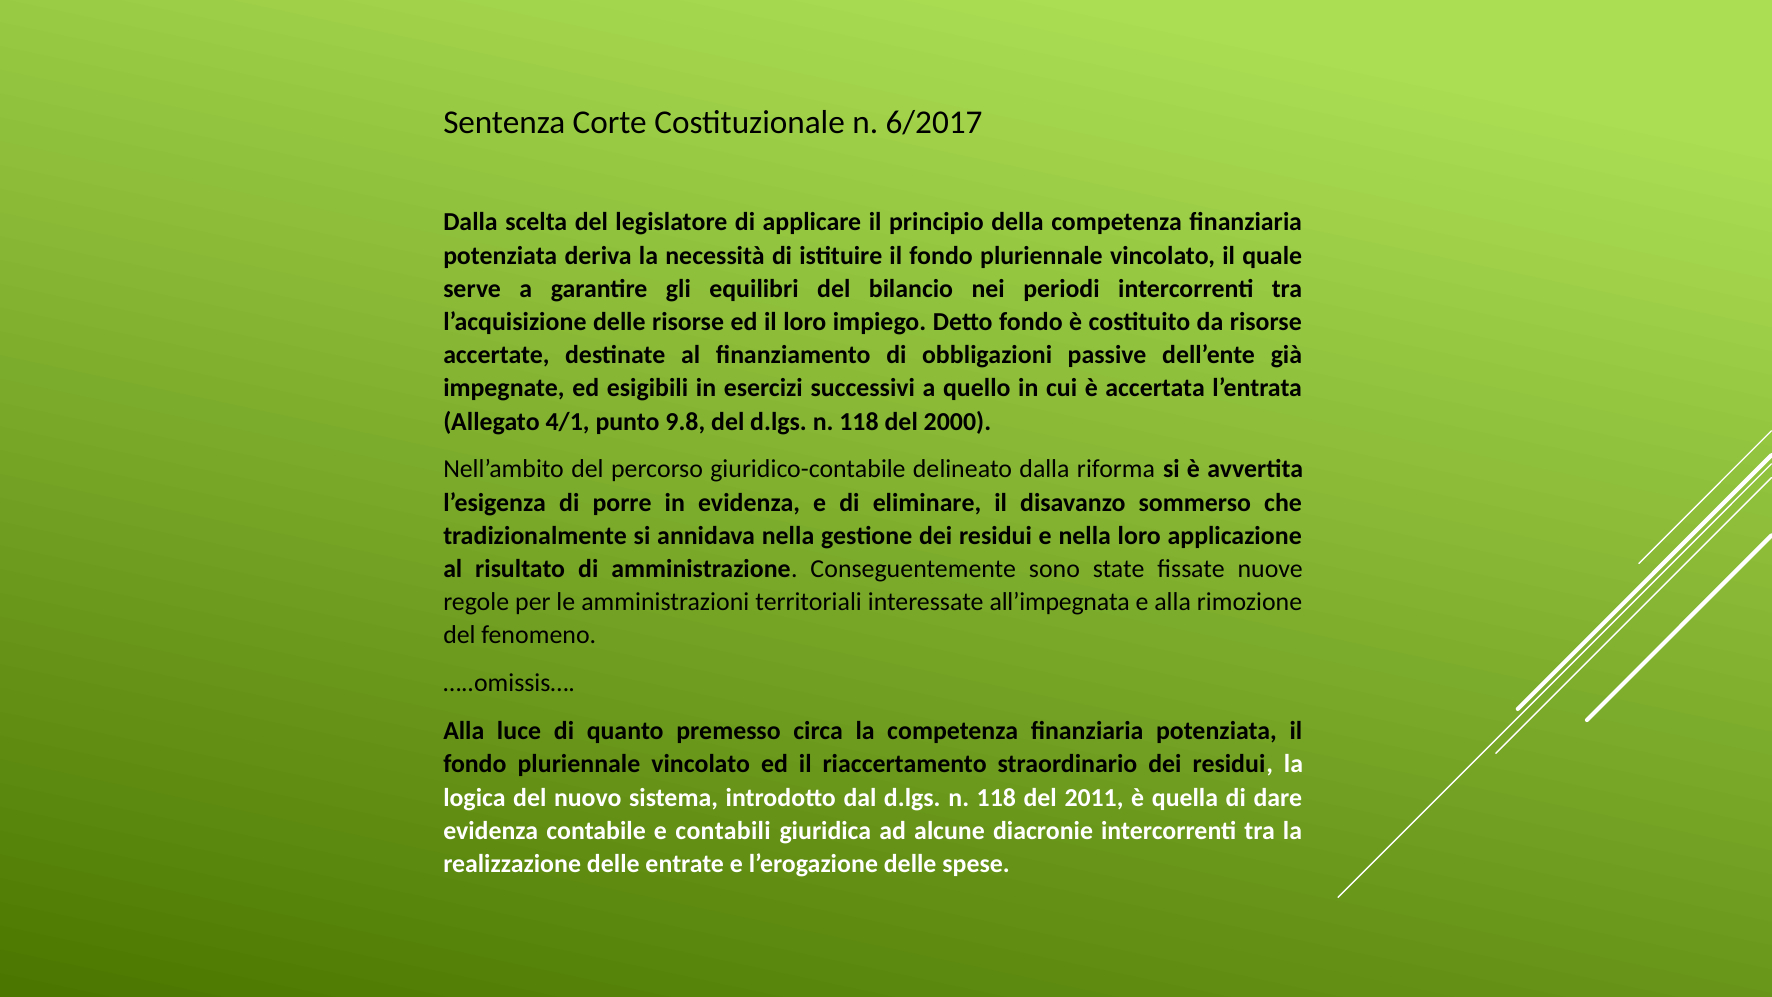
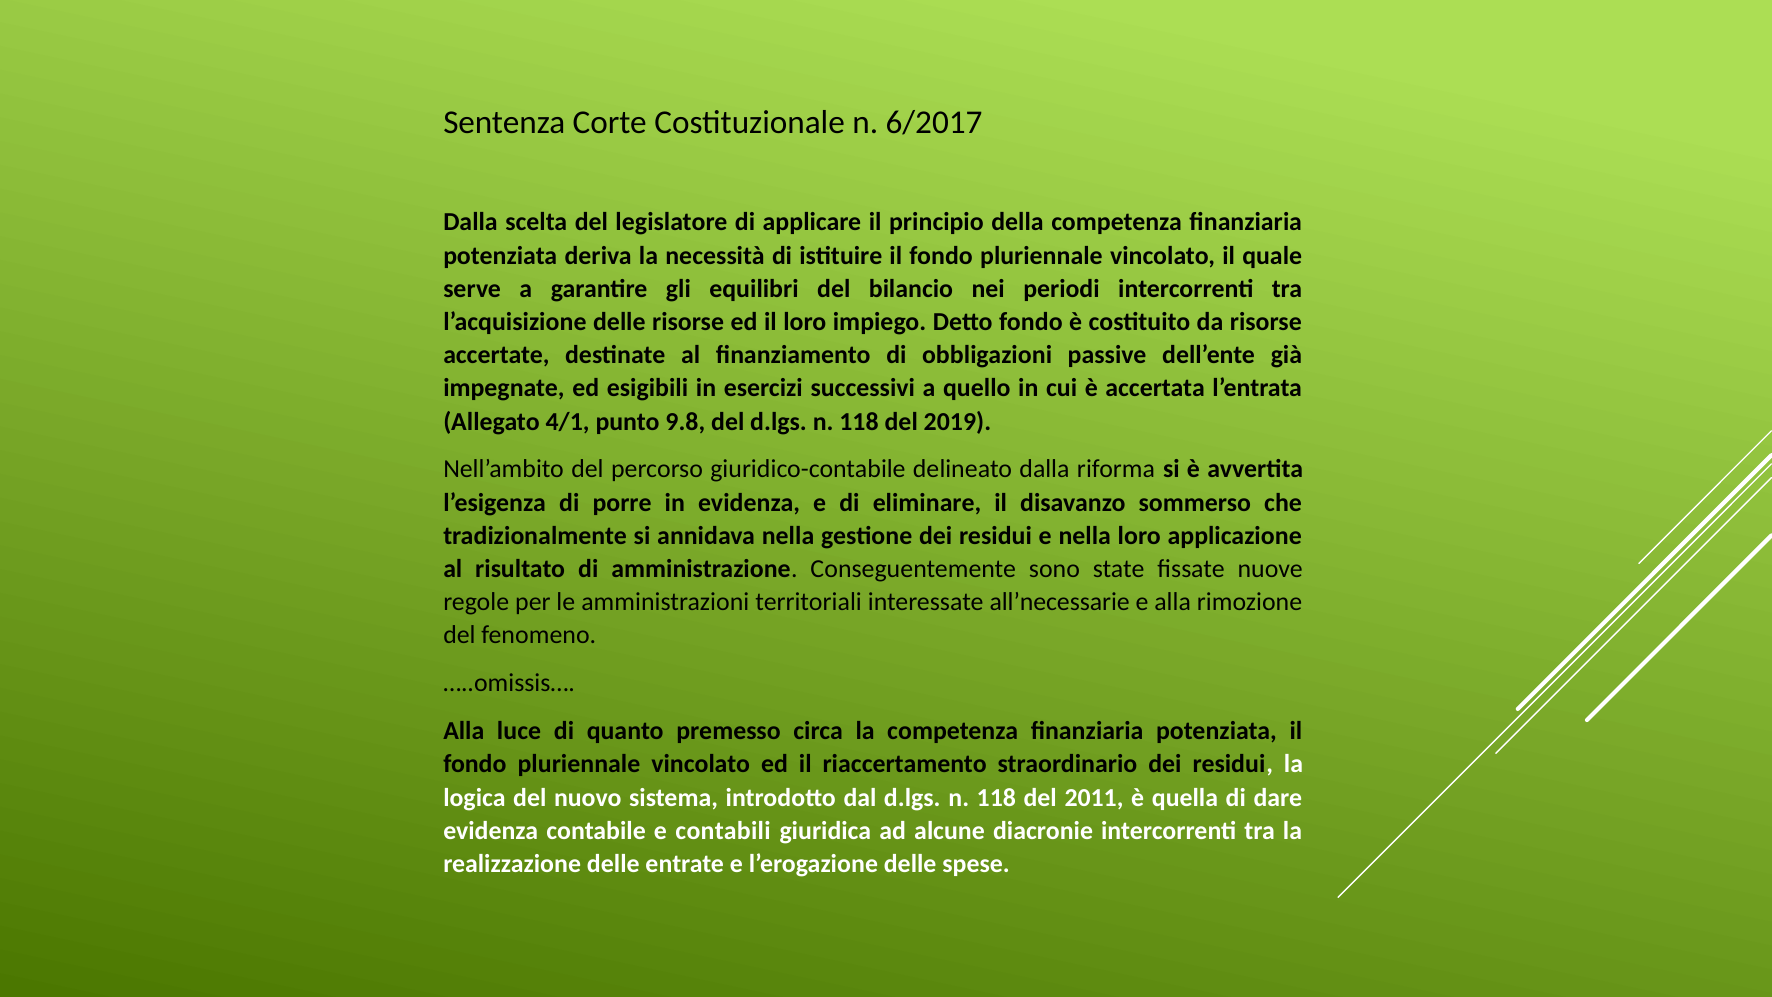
2000: 2000 -> 2019 (957, 421)
all’impegnata: all’impegnata -> all’necessarie (1060, 602)
